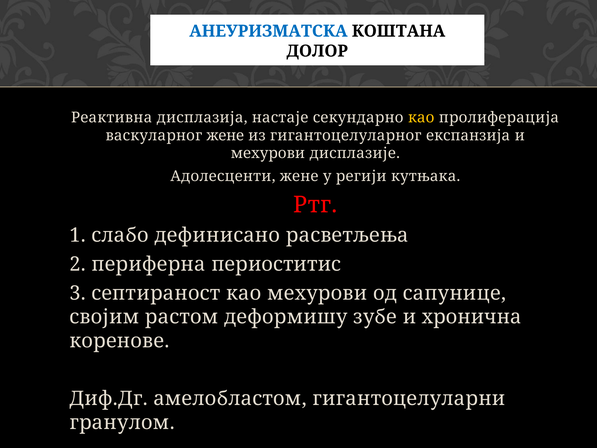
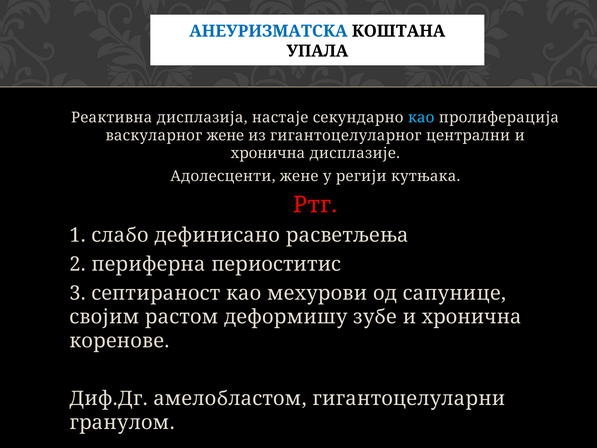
ДОЛОР: ДОЛОР -> УПАЛА (317, 51)
као colour: yellow -> light blue (421, 117)
експанзија: експанзија -> централни (468, 135)
мехурови: мехурови -> хронична (268, 153)
